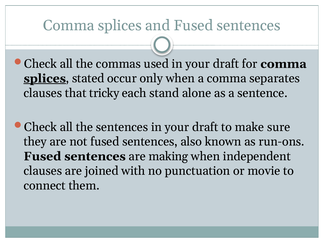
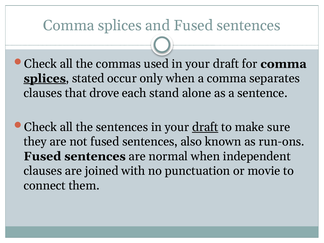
tricky: tricky -> drove (104, 93)
draft underline: none -> present (205, 127)
making: making -> normal (168, 156)
